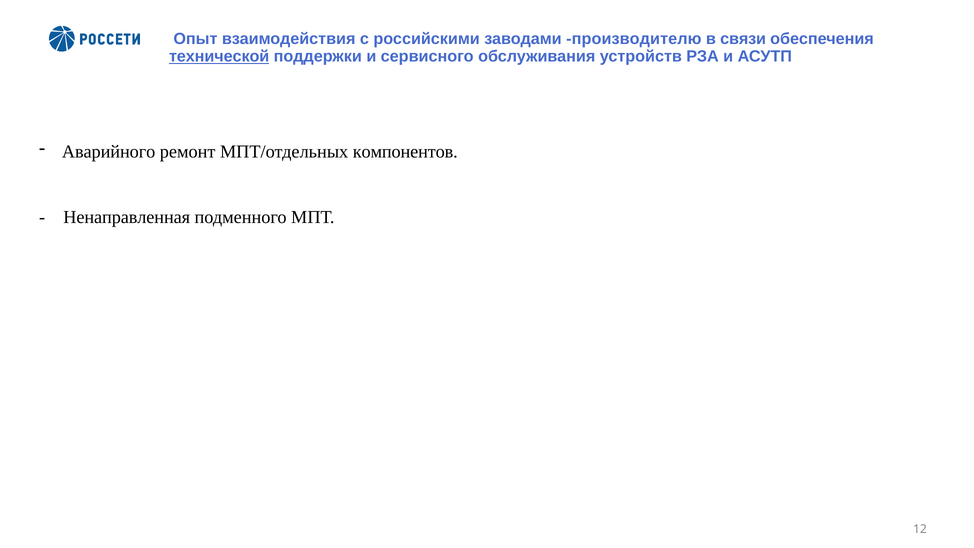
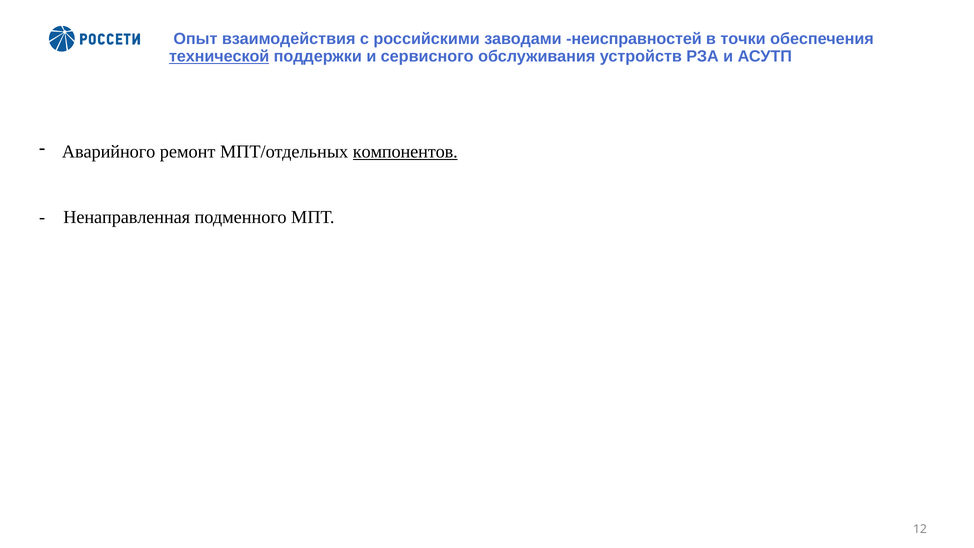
производителю: производителю -> неисправностей (634, 39)
связи: связи -> точки (743, 39)
компонентов underline: none -> present (405, 152)
